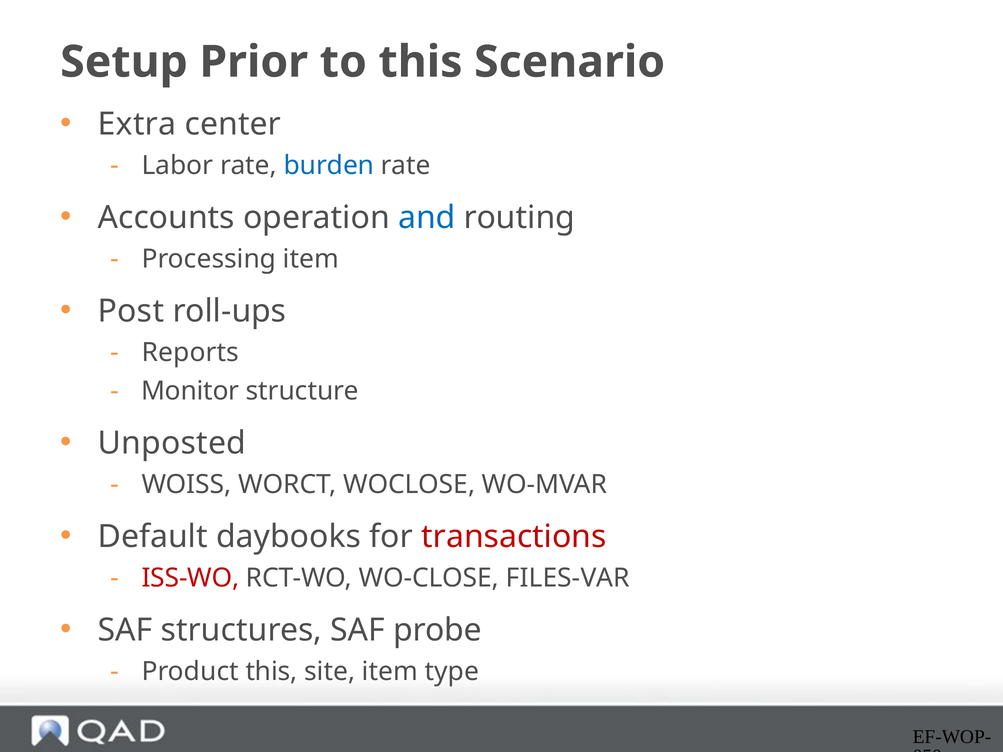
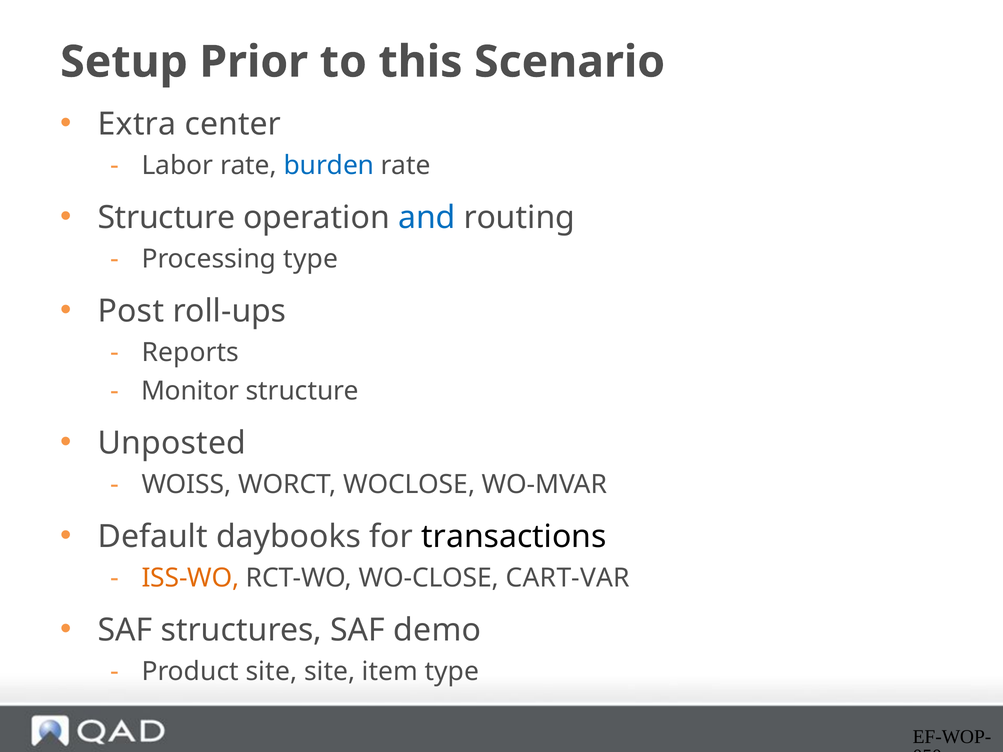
Accounts: Accounts -> Structure (166, 218)
Processing item: item -> type (311, 259)
transactions colour: red -> black (514, 537)
ISS-WO colour: red -> orange (190, 578)
FILES-VAR: FILES-VAR -> CART-VAR (568, 578)
probe: probe -> demo (437, 630)
Product this: this -> site (271, 672)
